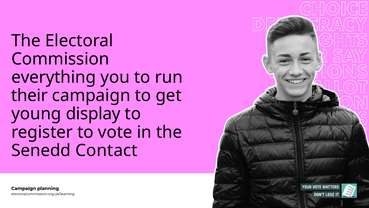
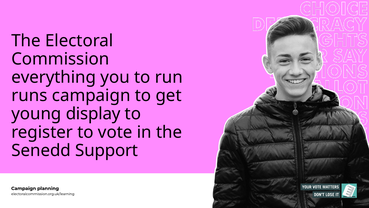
their: their -> runs (29, 95)
Contact: Contact -> Support (107, 150)
